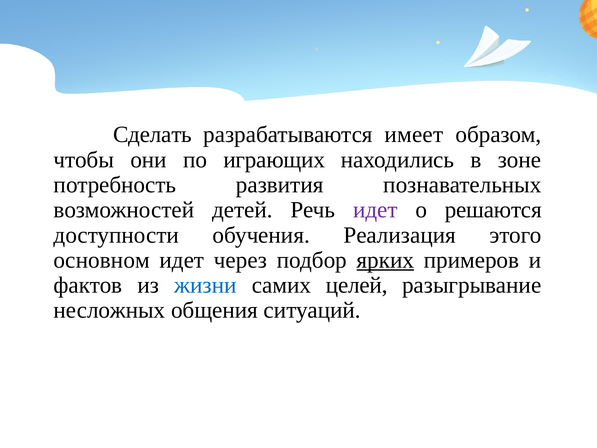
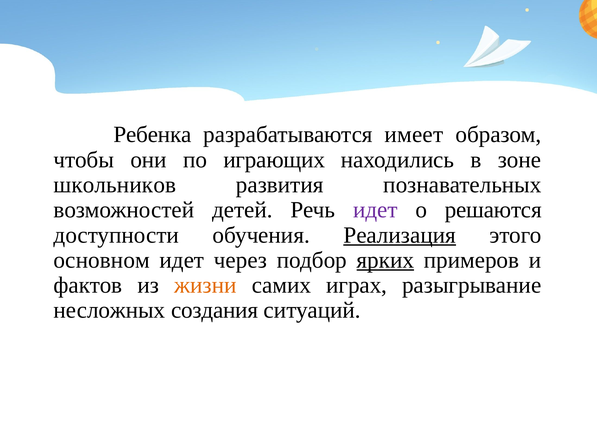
Сделать: Сделать -> Ребенка (152, 135)
потребность: потребность -> школьников (115, 185)
Реализация underline: none -> present (400, 235)
жизни colour: blue -> orange (205, 285)
целей: целей -> играх (357, 285)
общения: общения -> создания (215, 310)
